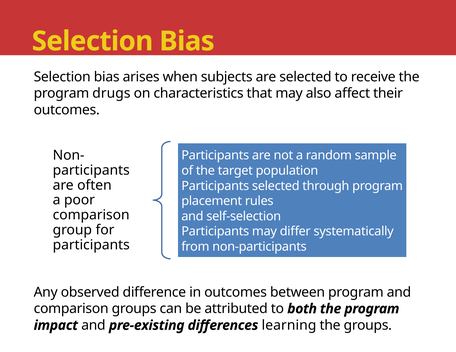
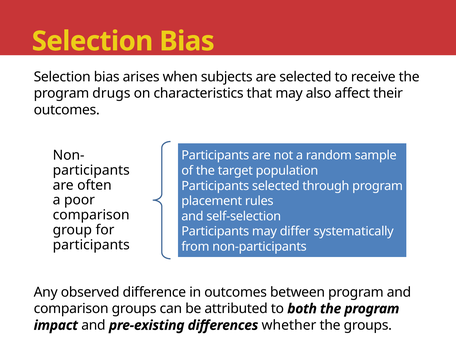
learning: learning -> whether (289, 326)
